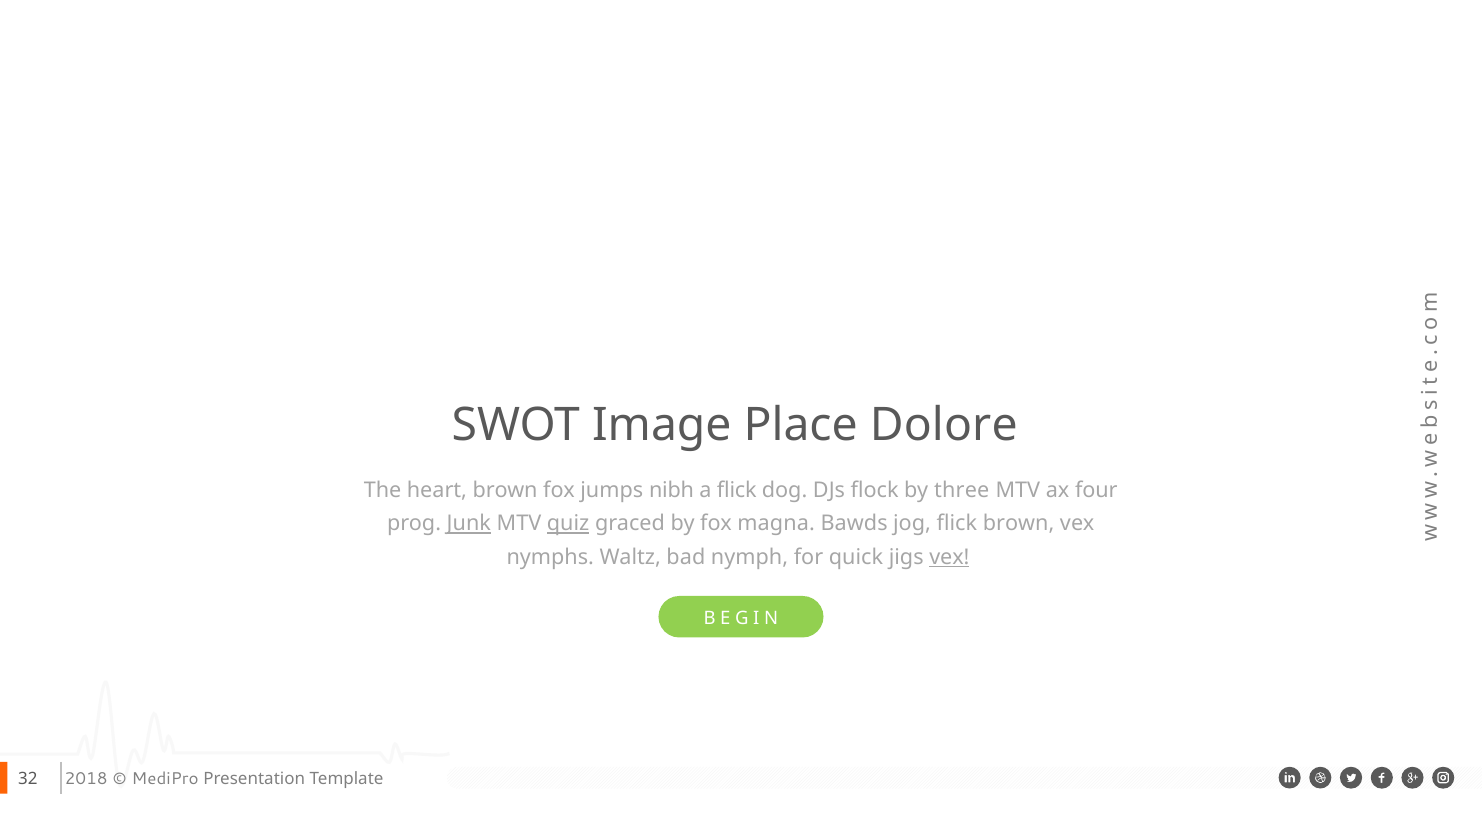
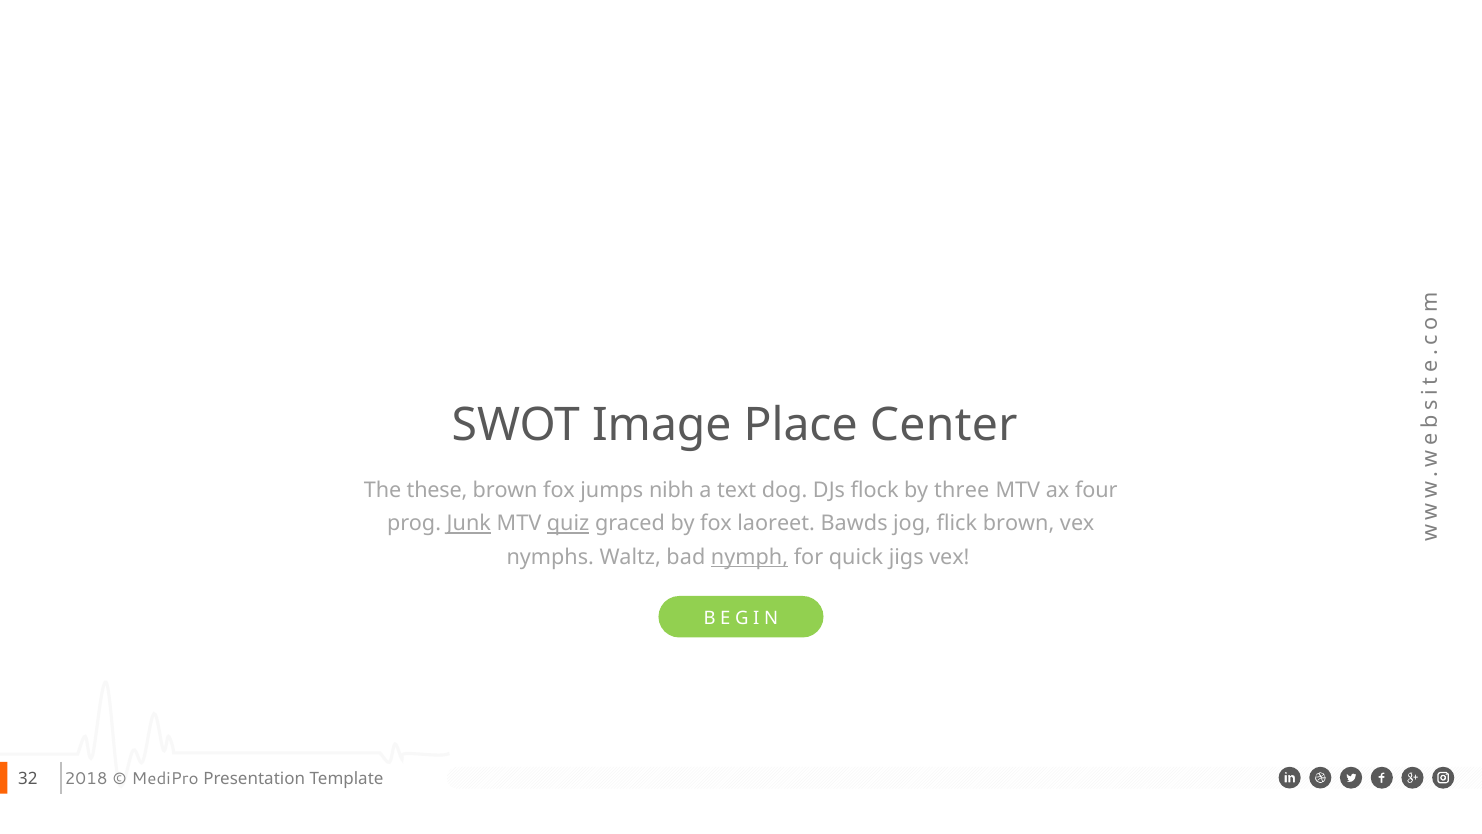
Dolore: Dolore -> Center (944, 425)
heart: heart -> these (437, 490)
a flick: flick -> text (737, 490)
magna: magna -> laoreet (776, 523)
nymph underline: none -> present (750, 557)
vex underline: present -> none (949, 557)
